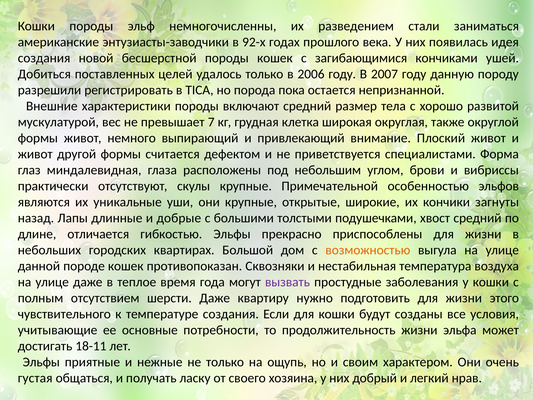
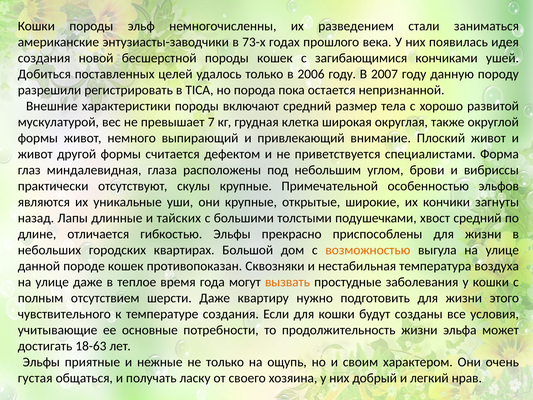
92-х: 92-х -> 73-х (254, 42)
добрые: добрые -> тайских (179, 218)
вызвать colour: purple -> orange (287, 282)
18-11: 18-11 -> 18-63 (91, 346)
